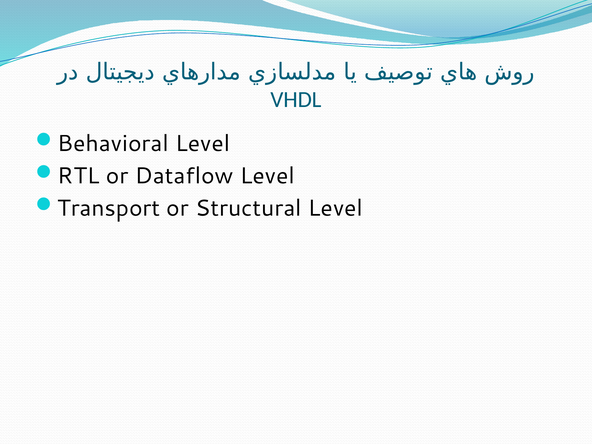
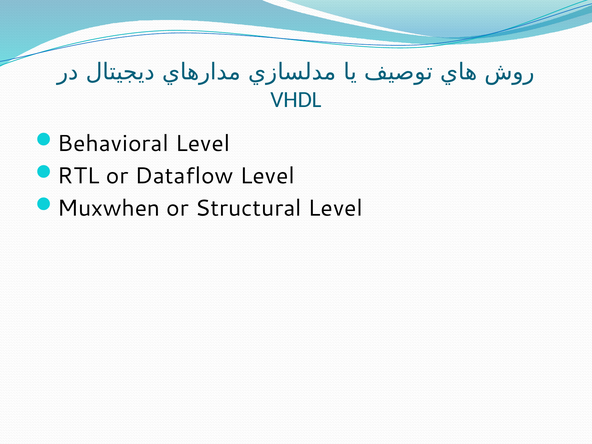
Transport: Transport -> Muxwhen (109, 208)
